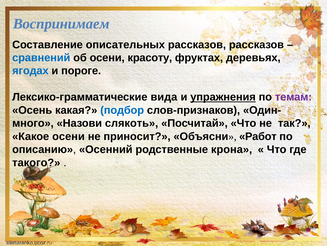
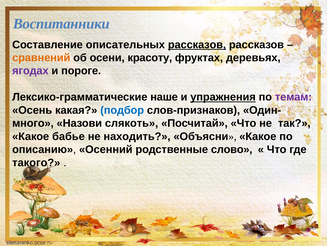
Воспринимаем: Воспринимаем -> Воспитанники (61, 24)
рассказов underline: none -> present (197, 45)
сравнений colour: blue -> orange (41, 58)
ягодах colour: blue -> purple (30, 71)
вида: вида -> наше (164, 97)
Какое осени: осени -> бабье (68, 136)
приносит: приносит -> находить (137, 136)
Объясни Работ: Работ -> Какое (258, 136)
крона: крона -> слово (232, 149)
